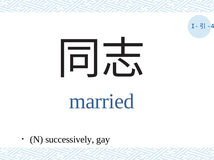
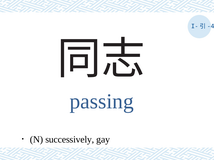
married: married -> passing (102, 102)
